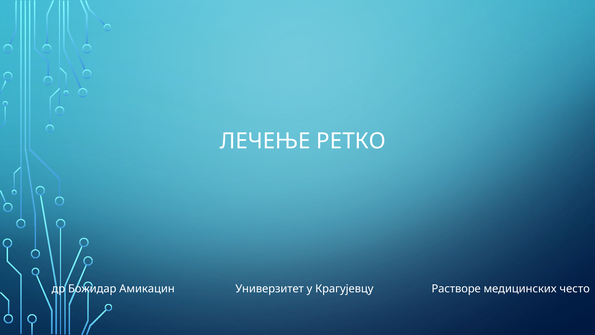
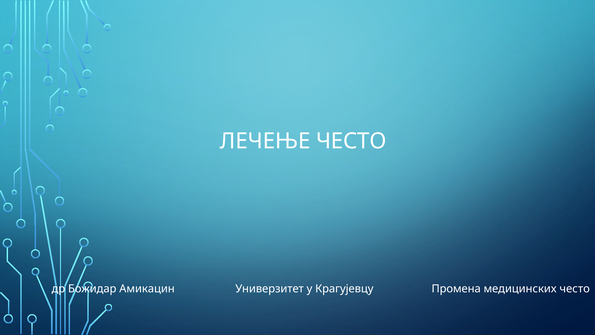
ЛЕЧЕЊЕ РЕТКО: РЕТКО -> ЧЕСТО (351, 141)
Растворе: Растворе -> Промена (456, 288)
